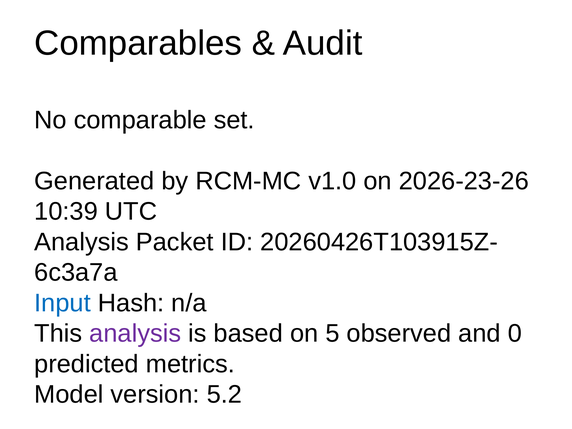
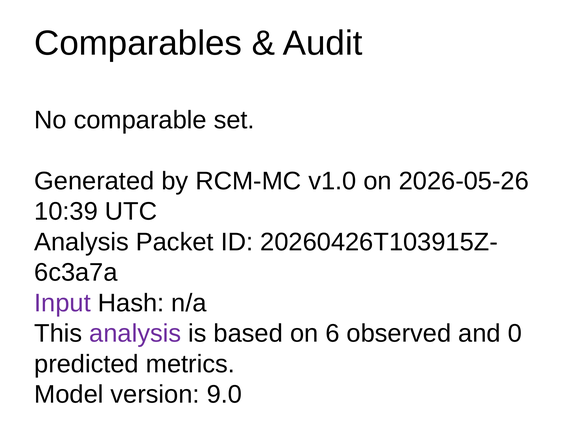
2026-23-26: 2026-23-26 -> 2026-05-26 (464, 181)
Input colour: blue -> purple (62, 303)
5: 5 -> 6 (332, 334)
5.2: 5.2 -> 9.0 (224, 395)
